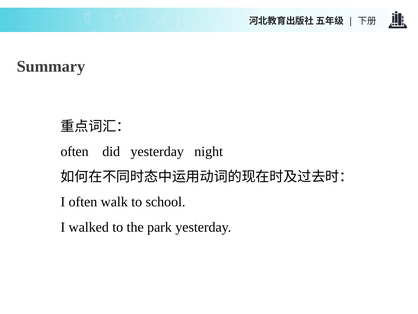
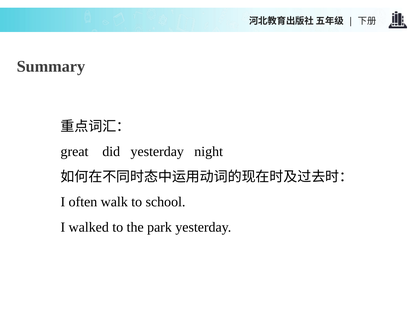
often: often -> great (74, 151)
